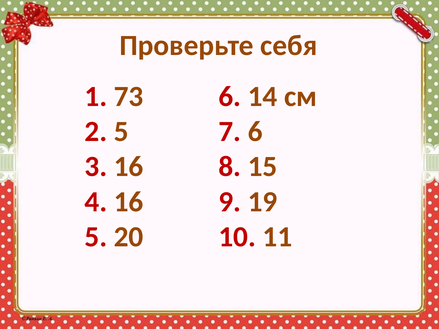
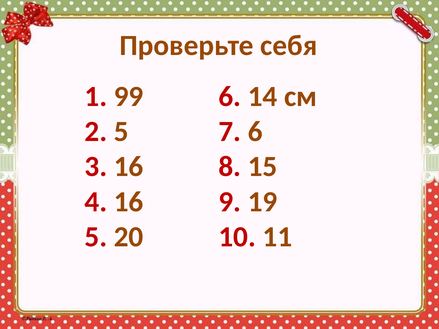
73: 73 -> 99 (129, 96)
